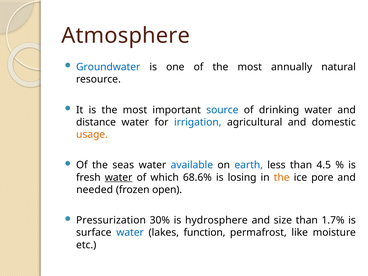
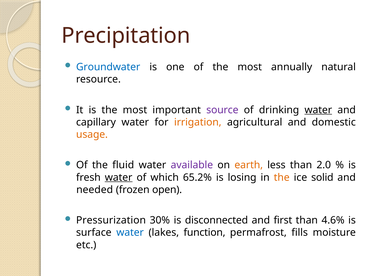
Atmosphere: Atmosphere -> Precipitation (126, 36)
source colour: blue -> purple (222, 110)
water underline: none -> present (318, 110)
distance: distance -> capillary (96, 122)
irrigation colour: blue -> orange (198, 122)
seas: seas -> fluid (123, 165)
available colour: blue -> purple (192, 165)
earth colour: blue -> orange (249, 165)
4.5: 4.5 -> 2.0 (324, 165)
68.6%: 68.6% -> 65.2% (197, 177)
pore: pore -> solid (322, 177)
hydrosphere: hydrosphere -> disconnected (216, 220)
size: size -> first (283, 220)
1.7%: 1.7% -> 4.6% (333, 220)
like: like -> fills (300, 233)
